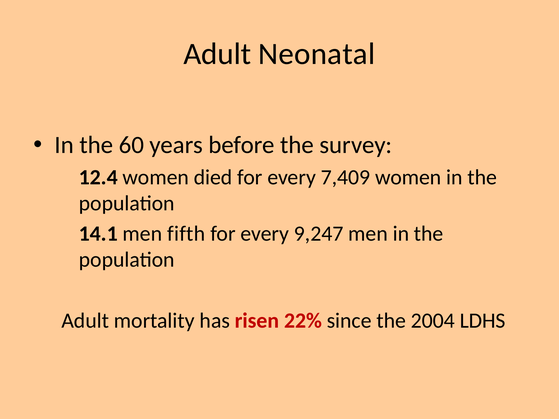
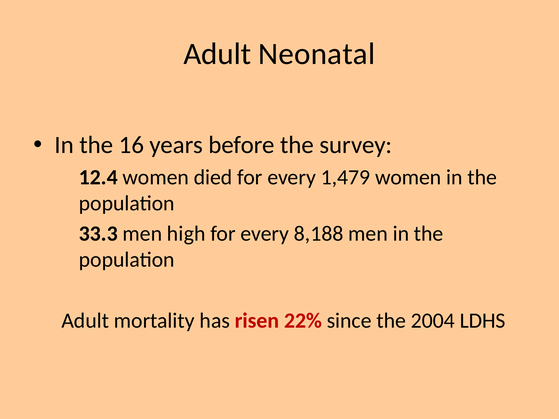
60: 60 -> 16 (131, 145)
7,409: 7,409 -> 1,479 (345, 177)
14.1: 14.1 -> 33.3 (98, 234)
fifth: fifth -> high (186, 234)
9,247: 9,247 -> 8,188 (319, 234)
